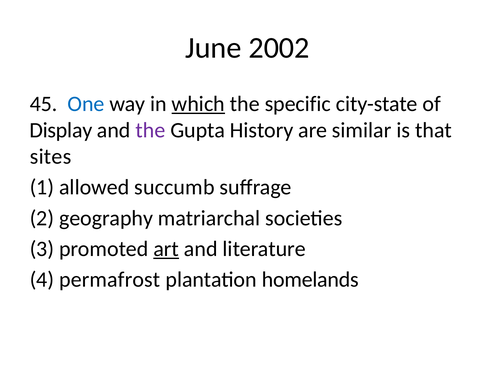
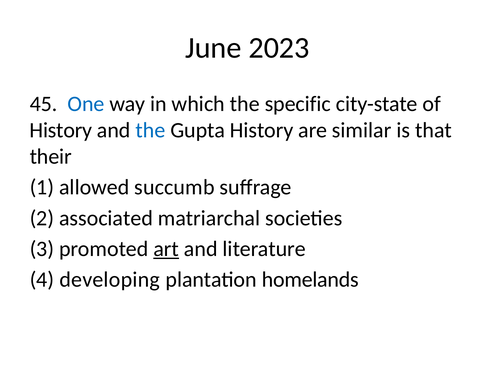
2002: 2002 -> 2023 (279, 48)
which underline: present -> none (198, 104)
Display: Display -> History (61, 130)
the colour: purple -> blue (150, 130)
sites: sites -> their (51, 157)
geography: geography -> associated (106, 218)
permafrost: permafrost -> developing (110, 280)
